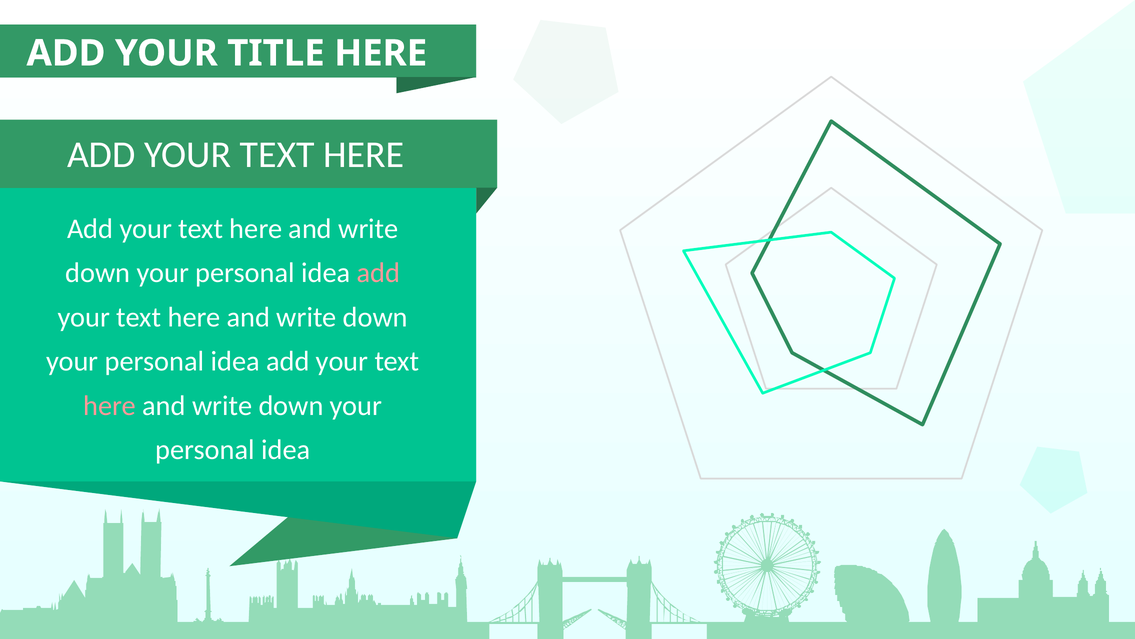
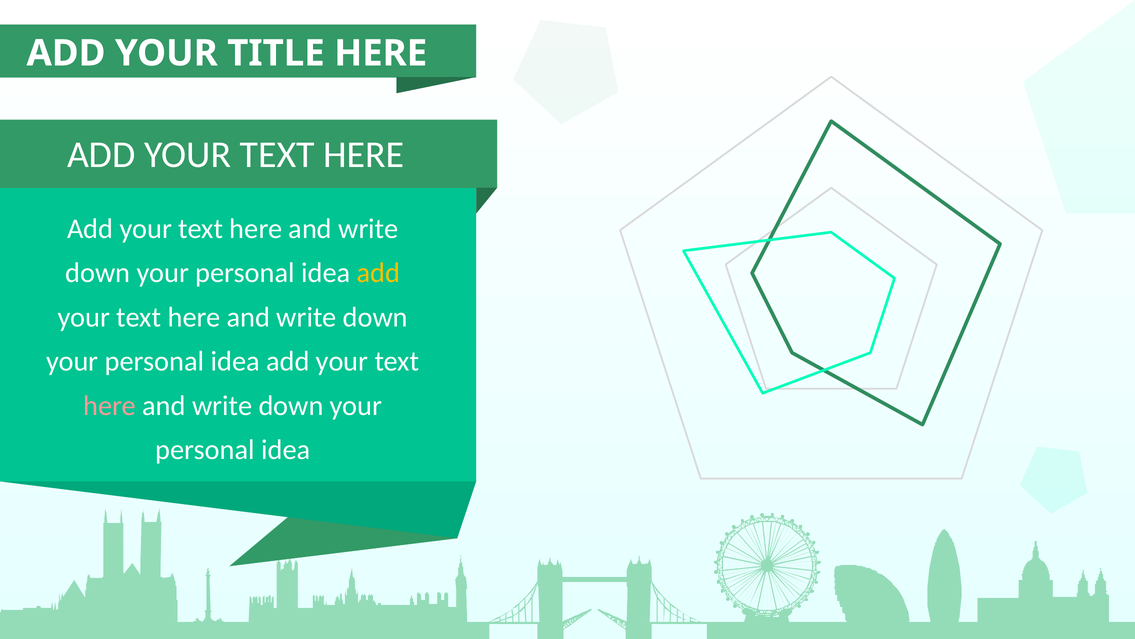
add colour: pink -> yellow (378, 273)
